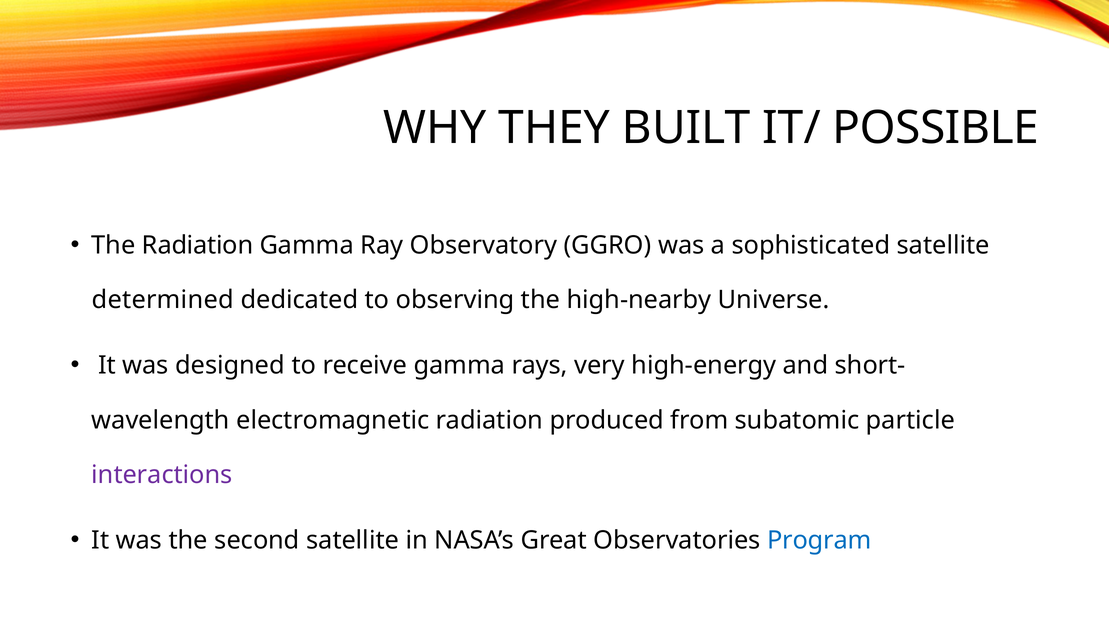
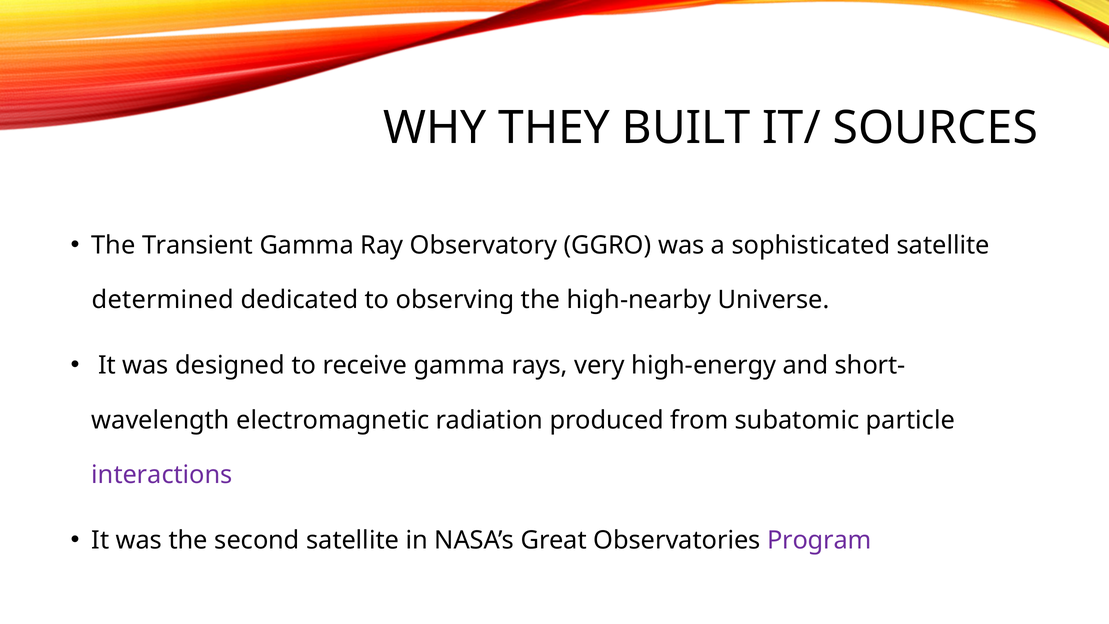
POSSIBLE: POSSIBLE -> SOURCES (935, 128)
The Radiation: Radiation -> Transient (198, 245)
Program colour: blue -> purple (819, 540)
